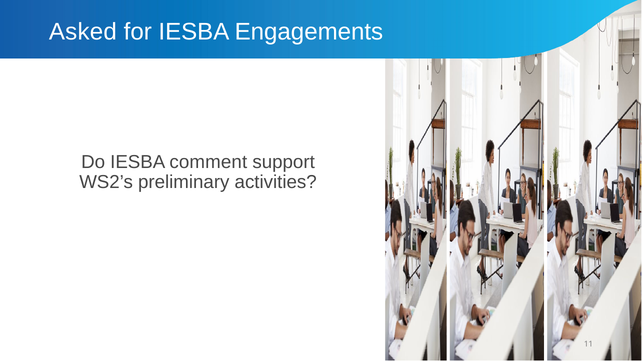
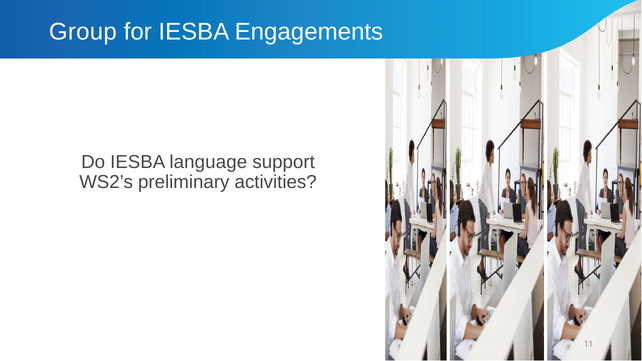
Asked: Asked -> Group (83, 32)
comment: comment -> language (208, 162)
